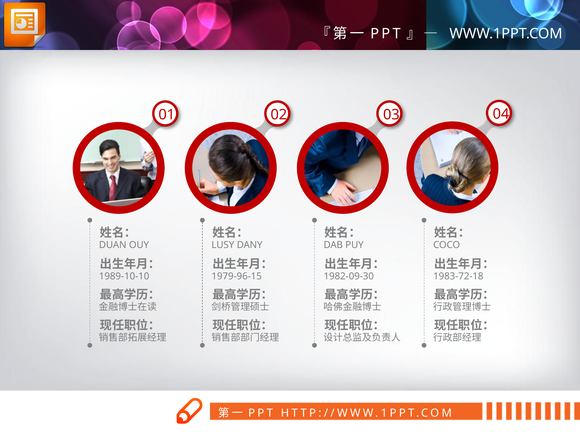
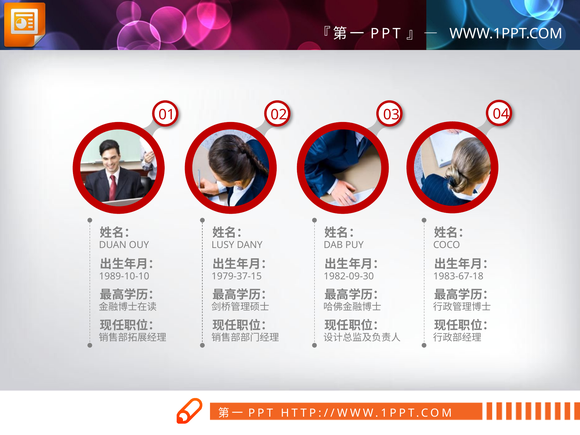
1979-96-15: 1979-96-15 -> 1979-37-15 (237, 276)
1983-72-18: 1983-72-18 -> 1983-67-18 (458, 276)
